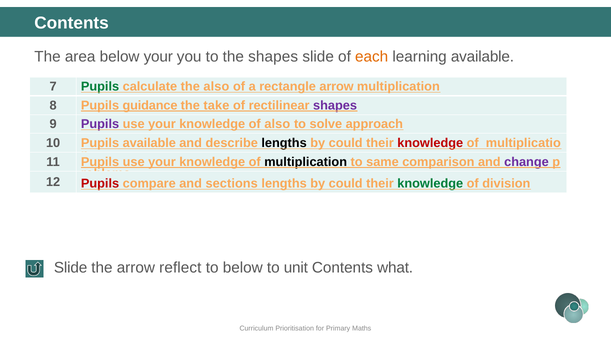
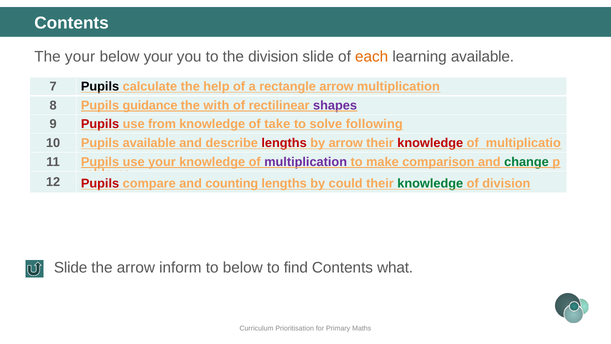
The area: area -> your (80, 57)
the shapes: shapes -> division (273, 57)
Pupils colour: green -> black (100, 87)
the also: also -> help (216, 87)
take: take -> with (216, 105)
Pupils colour: purple -> red (100, 124)
your: your -> from (162, 124)
of also: also -> take (277, 124)
approach: approach -> following (374, 124)
lengths colour: black -> red (284, 143)
could: could -> arrow (346, 143)
multiplication colour: black -> purple (306, 162)
same: same -> make (382, 162)
change colour: purple -> green (526, 162)
sections: sections -> counting (232, 183)
reflect: reflect -> inform (180, 268)
unit: unit -> find (296, 268)
